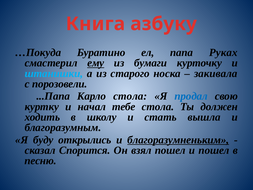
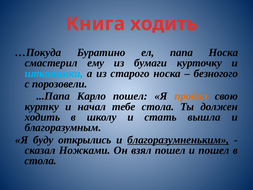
Книга азбуку: азбуку -> ходить (164, 24)
папа Руках: Руках -> Носка (223, 52)
ему underline: present -> none (96, 63)
закивала: закивала -> безногого (216, 73)
Карло стола: стола -> пошел (130, 96)
продал colour: blue -> orange (191, 96)
Спорится: Спорится -> Ножками (85, 150)
песню: песню -> стола (41, 161)
